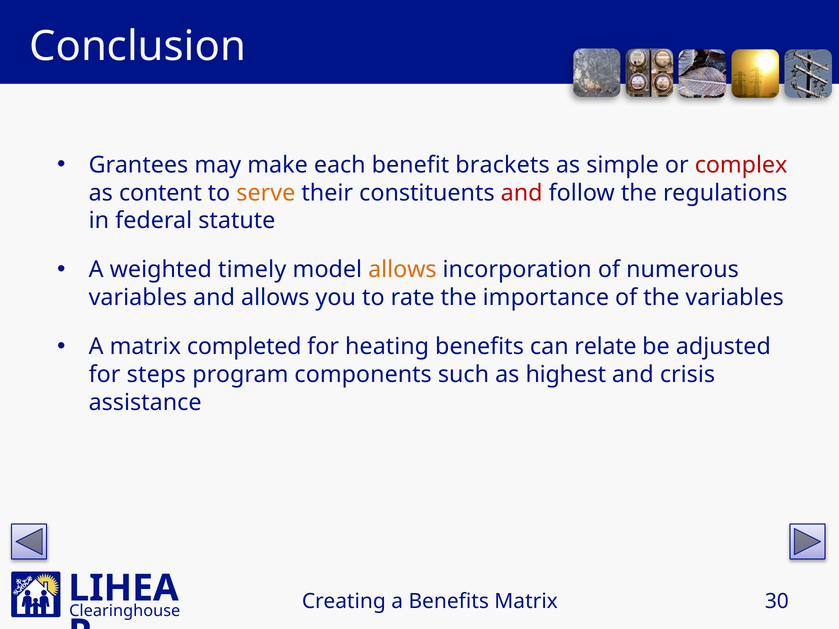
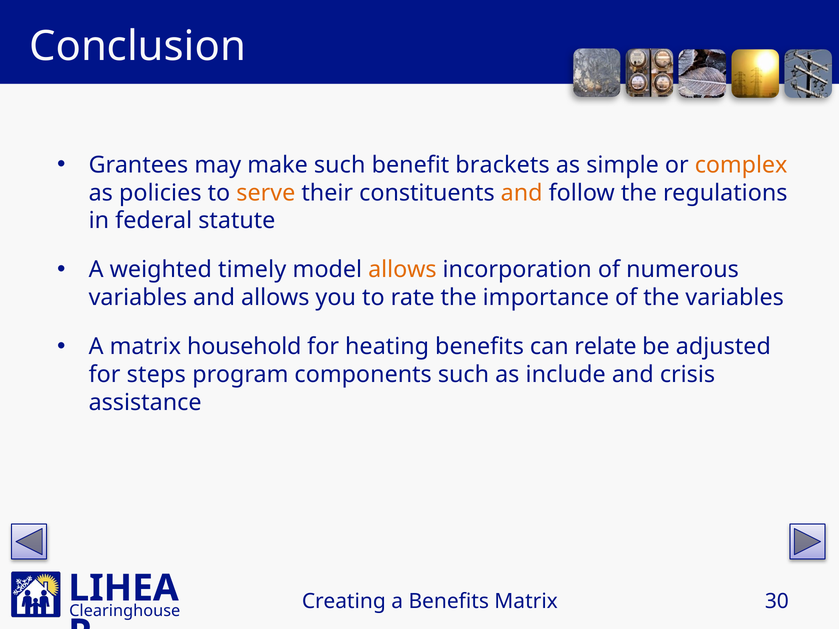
make each: each -> such (340, 165)
complex colour: red -> orange (741, 165)
content: content -> policies (160, 193)
and colour: red -> orange (522, 193)
completed: completed -> household (244, 347)
highest: highest -> include (566, 375)
